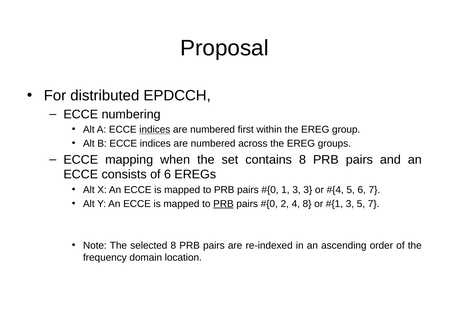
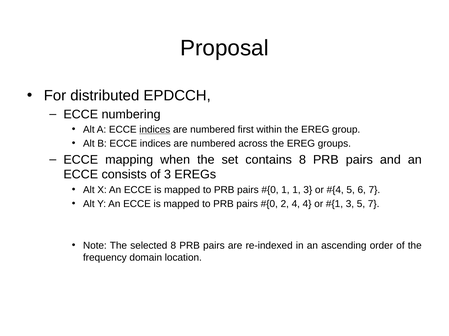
of 6: 6 -> 3 (167, 175)
1 3: 3 -> 1 (296, 190)
PRB underline: present -> none (223, 204)
4 8: 8 -> 4 (307, 204)
